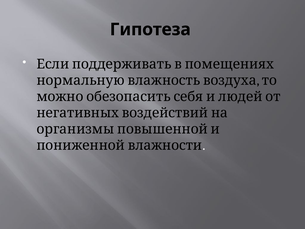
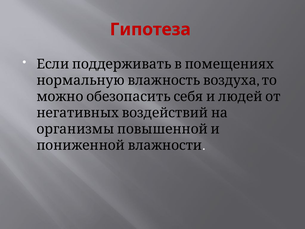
Гипотеза colour: black -> red (150, 29)
